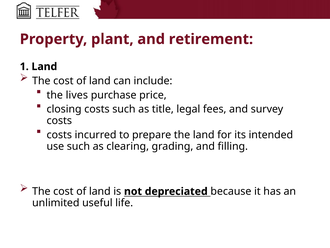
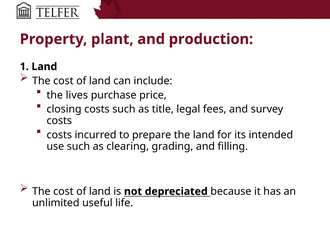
retirement: retirement -> production (211, 39)
